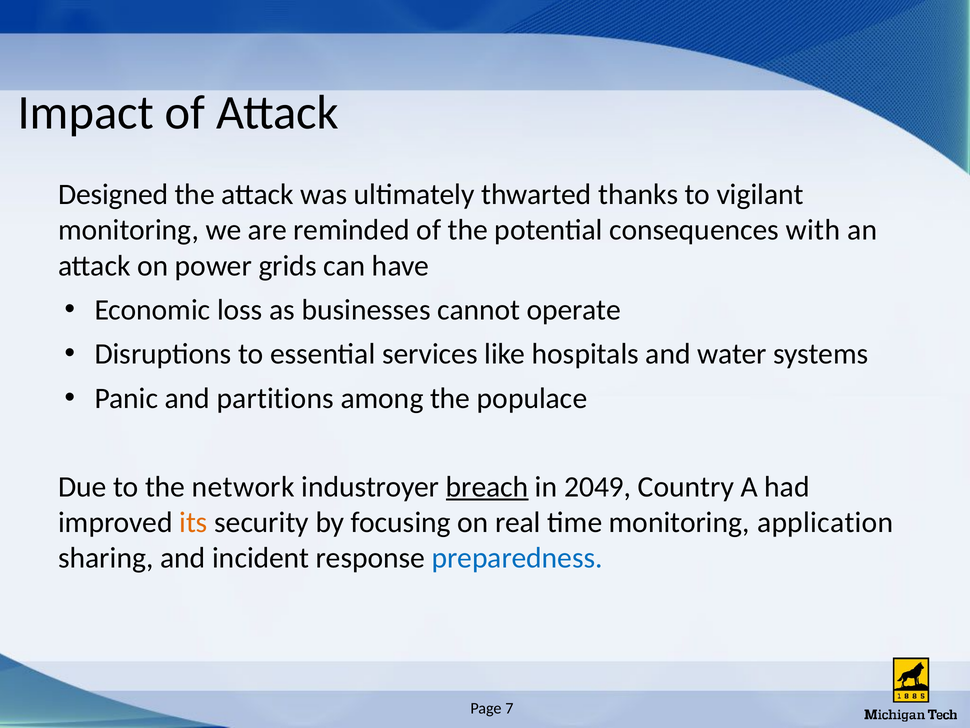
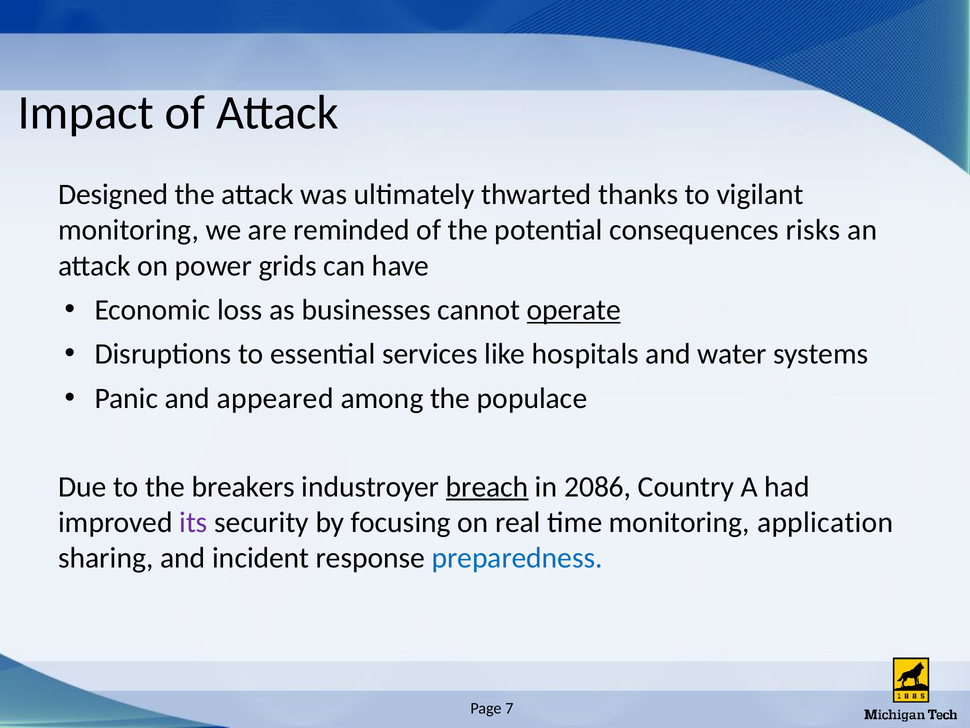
with: with -> risks (813, 230)
operate underline: none -> present (574, 310)
partitions: partitions -> appeared (275, 398)
network: network -> breakers (243, 486)
2049: 2049 -> 2086 (598, 486)
its colour: orange -> purple (193, 522)
